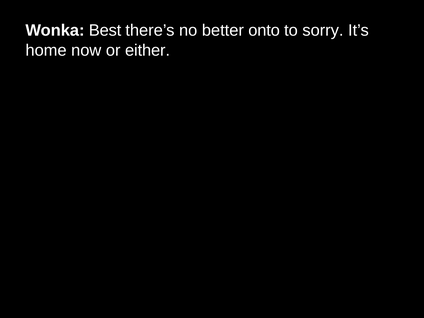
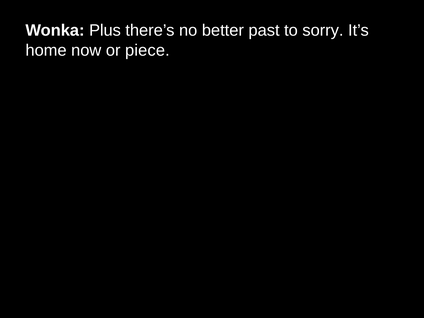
Best: Best -> Plus (105, 30)
onto: onto -> past (264, 30)
either: either -> piece (147, 50)
